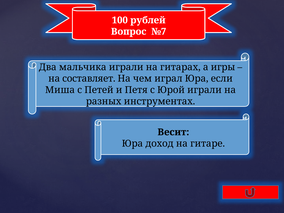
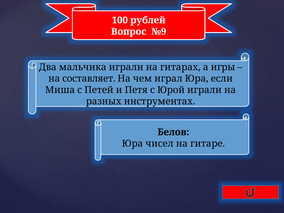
№7: №7 -> №9 (159, 32)
Весит: Весит -> Белов (173, 132)
доход: доход -> чисел (159, 143)
